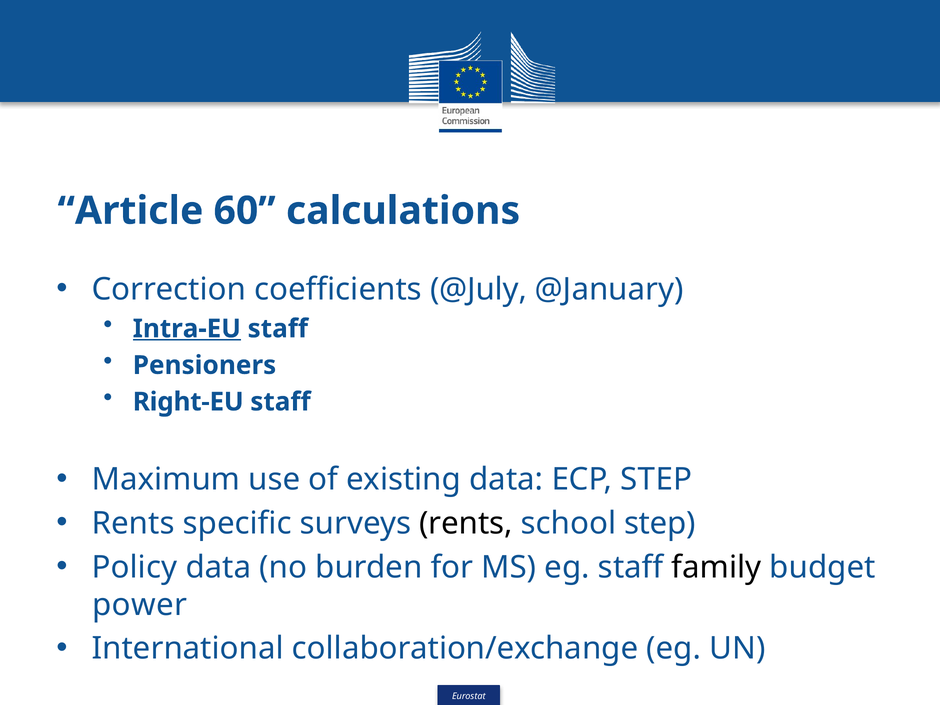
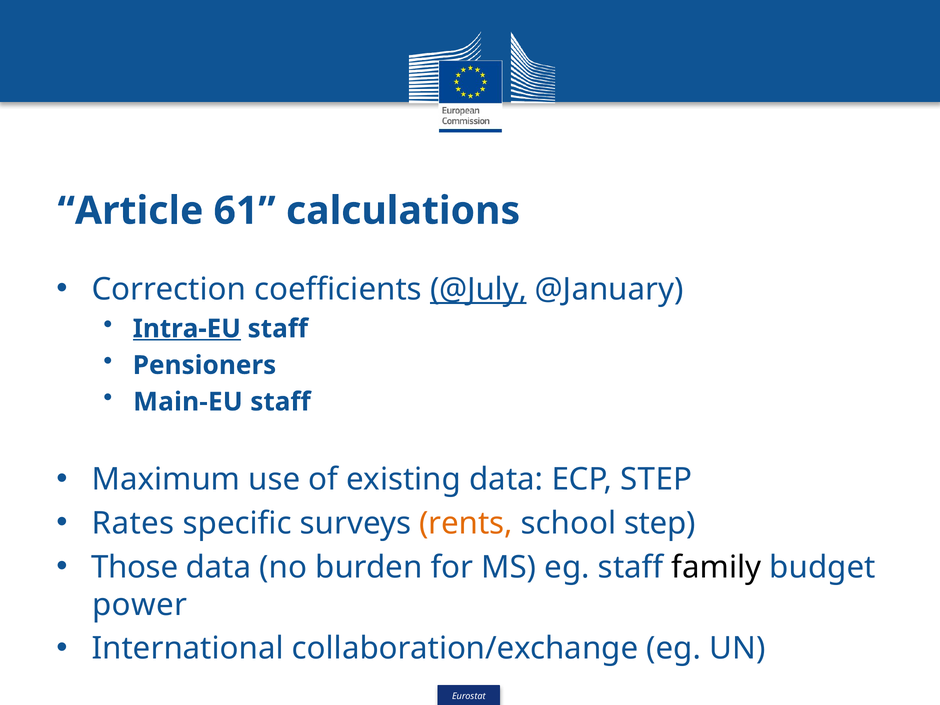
60: 60 -> 61 (245, 211)
@July underline: none -> present (478, 289)
Right-EU: Right-EU -> Main-EU (188, 402)
Rents: Rents -> Rates (133, 523)
rents colour: black -> orange (466, 523)
Policy: Policy -> Those (135, 567)
